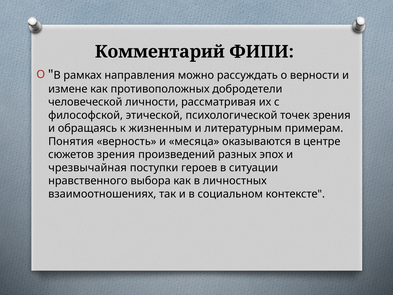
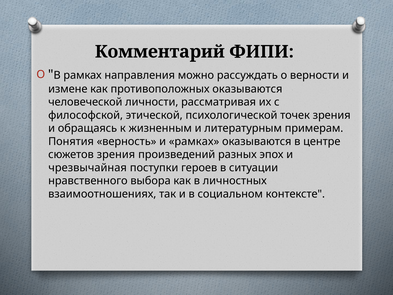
противоположных добродетели: добродетели -> оказываются (247, 89)
и месяца: месяца -> рамках (194, 141)
